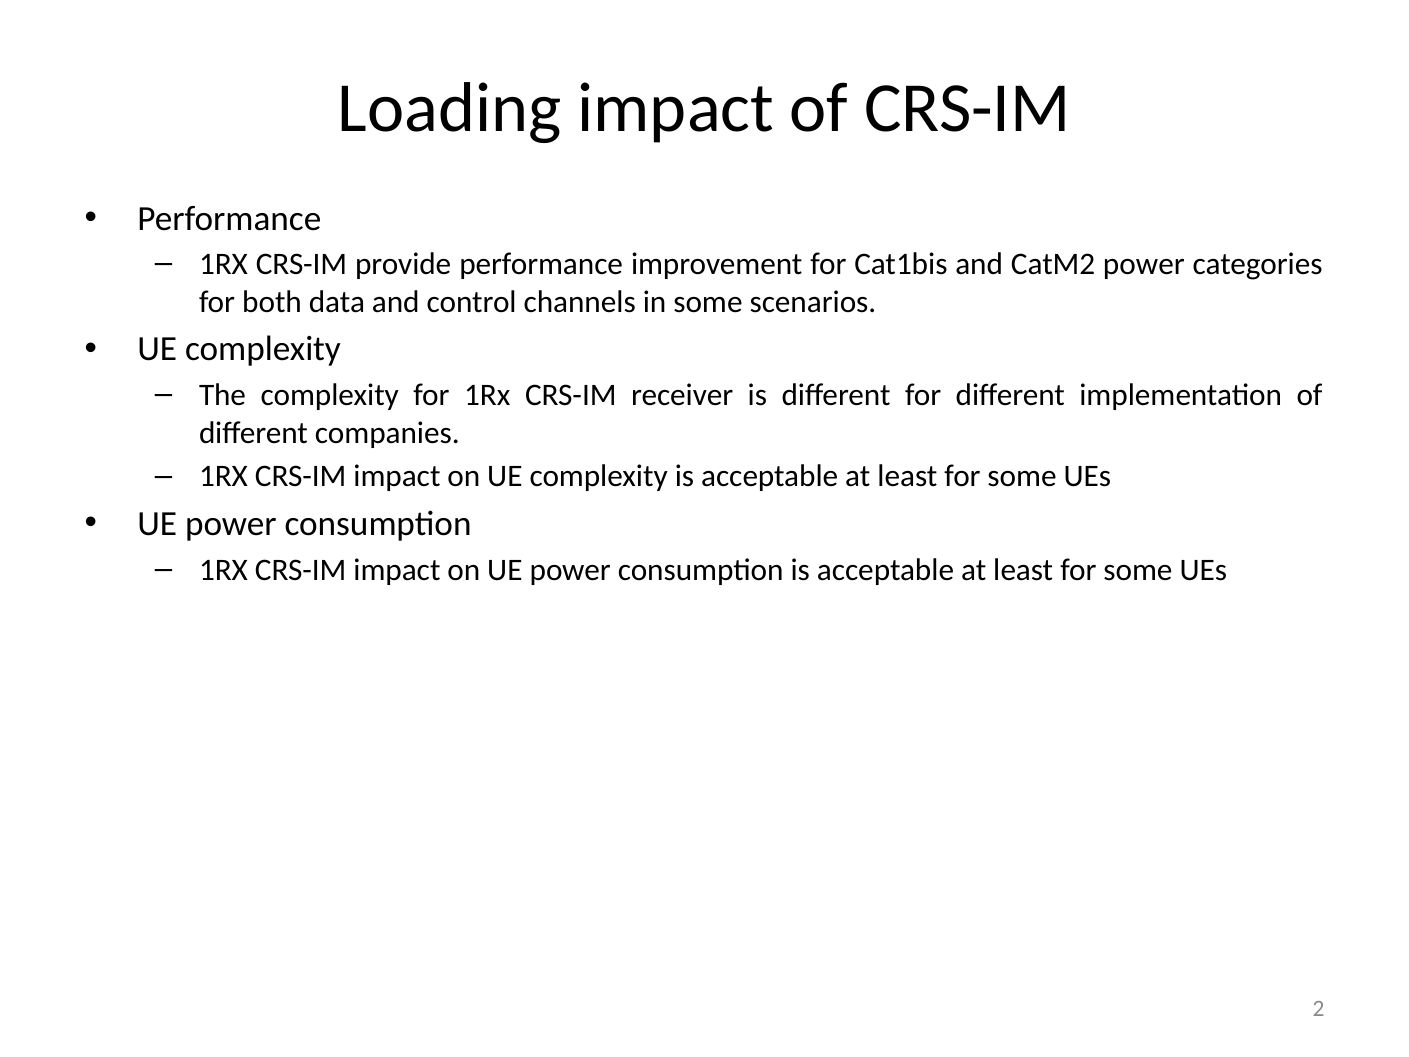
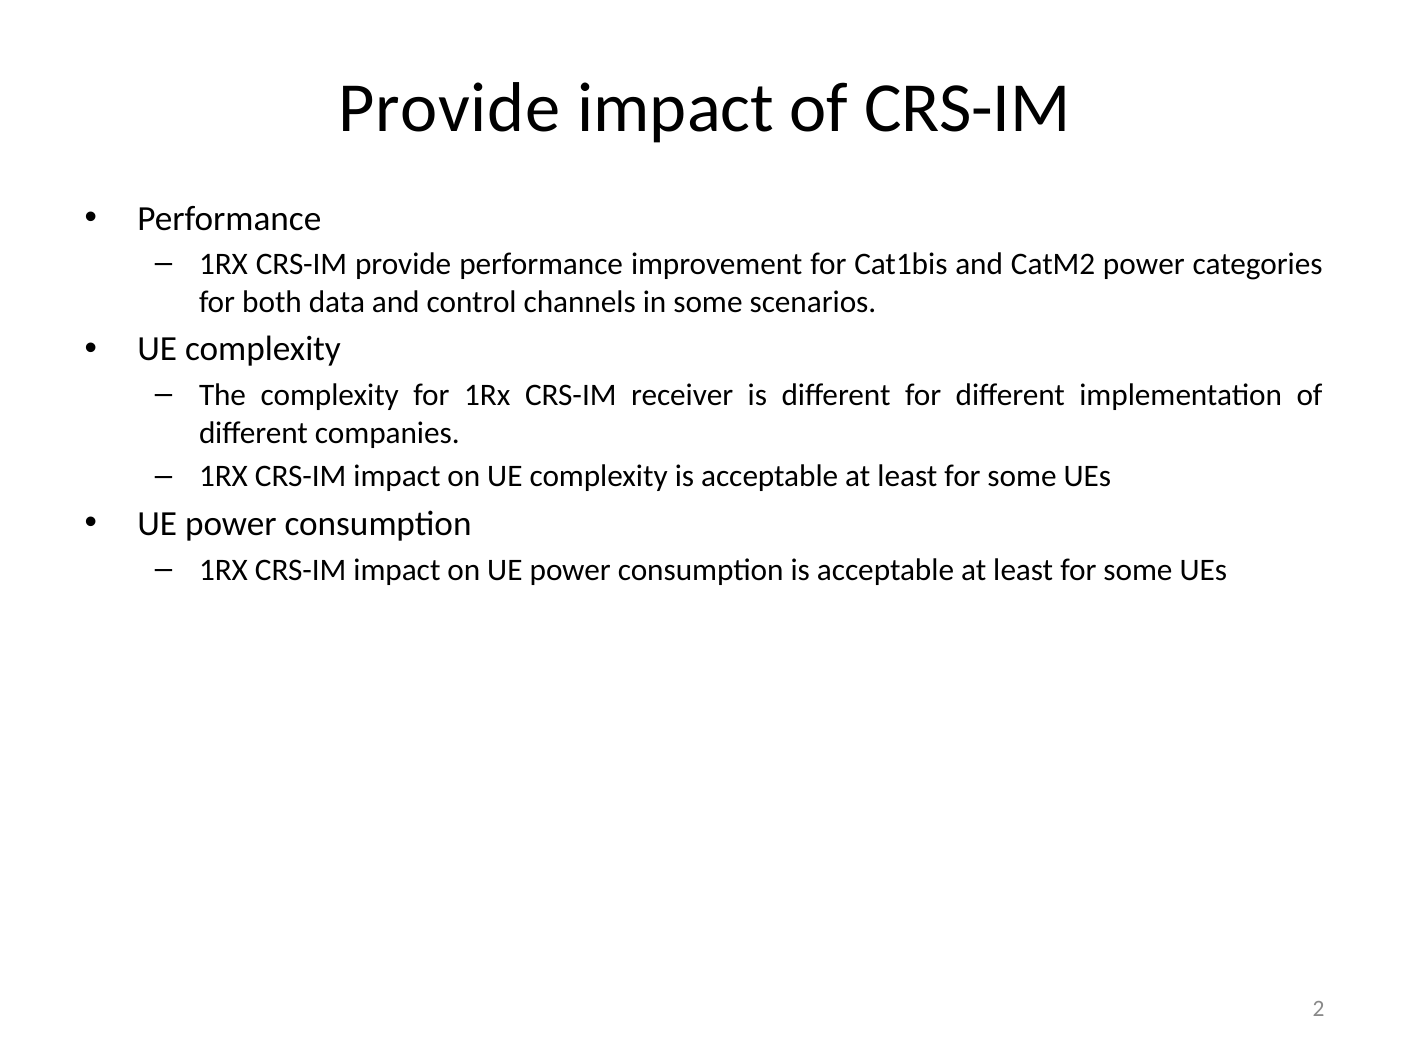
Loading: Loading -> Provide (449, 108)
